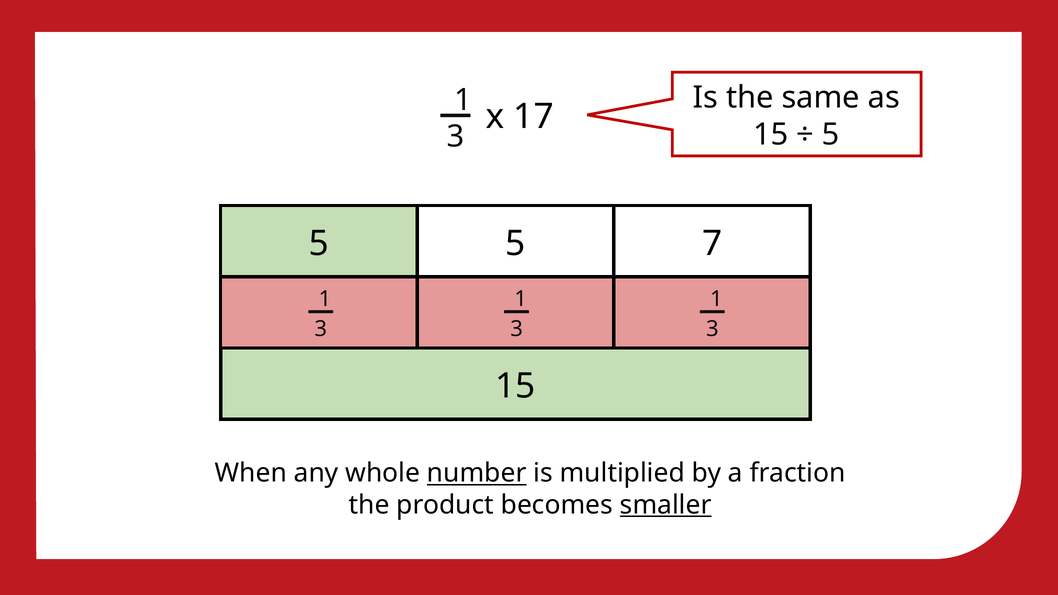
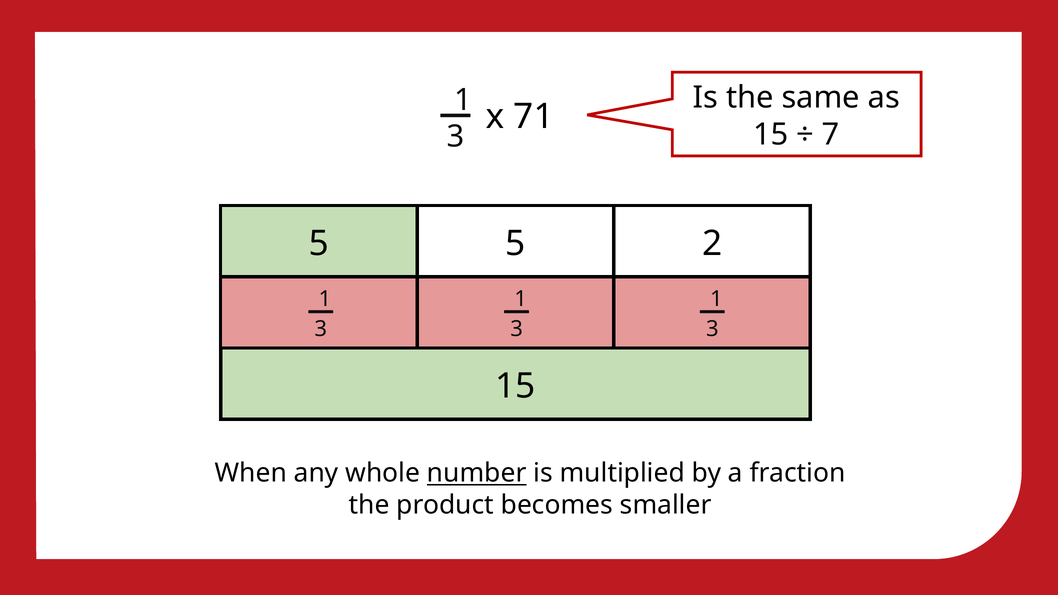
17: 17 -> 71 (534, 117)
5: 5 -> 7 (831, 135)
7: 7 -> 2 (712, 244)
smaller underline: present -> none (666, 505)
